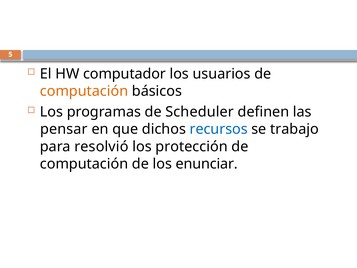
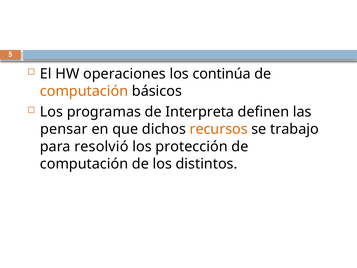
computador: computador -> operaciones (124, 74)
usuarios: usuarios -> continúa (222, 74)
Scheduler: Scheduler -> Interpreta (200, 112)
recursos colour: blue -> orange (219, 129)
enunciar: enunciar -> distintos (207, 164)
